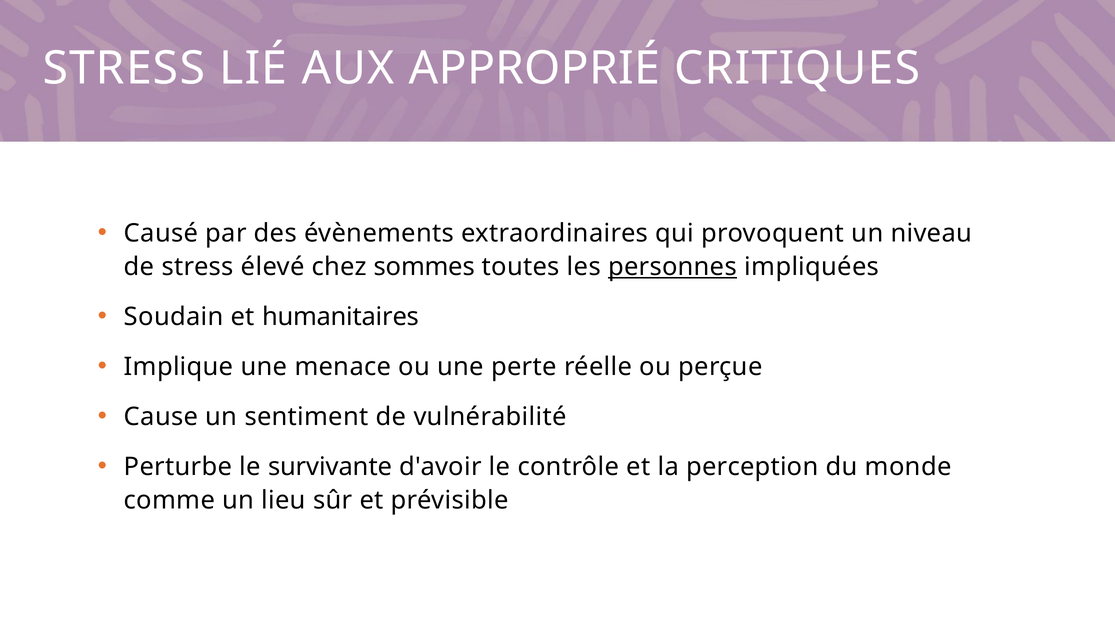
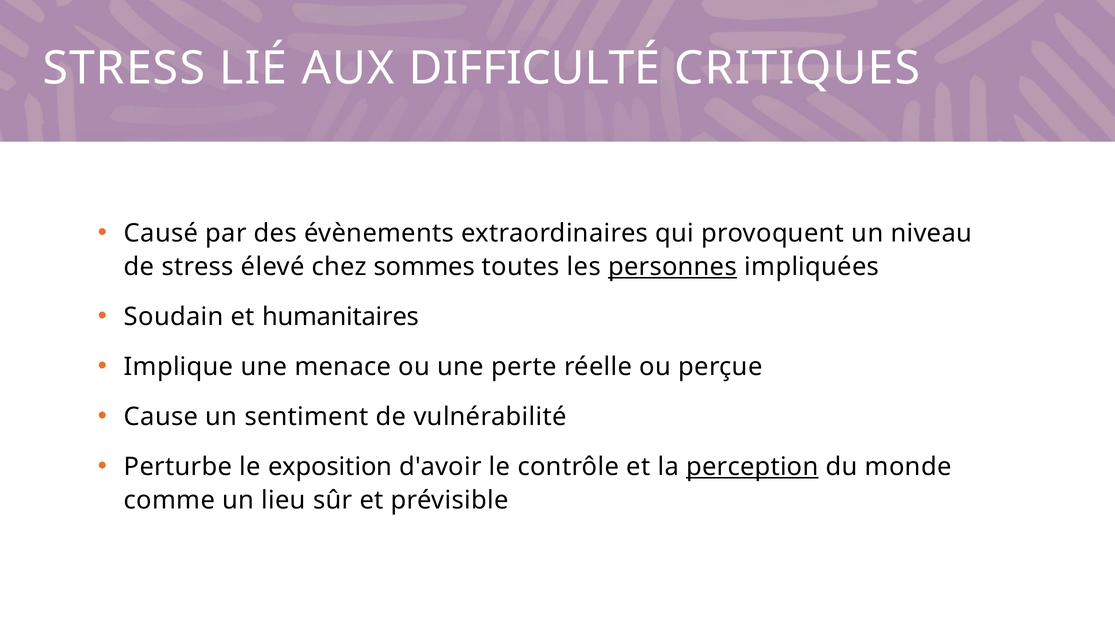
APPROPRIÉ: APPROPRIÉ -> DIFFICULTÉ (535, 69)
survivante: survivante -> exposition (330, 467)
perception underline: none -> present (752, 467)
